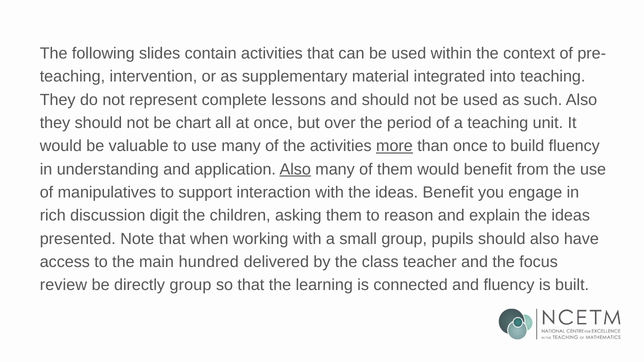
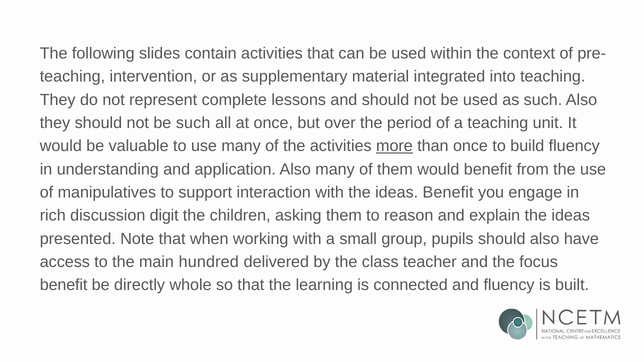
be chart: chart -> such (193, 123)
Also underline: present -> none (295, 169)
review: review -> benefit (64, 285)
directly group: group -> whole (191, 285)
